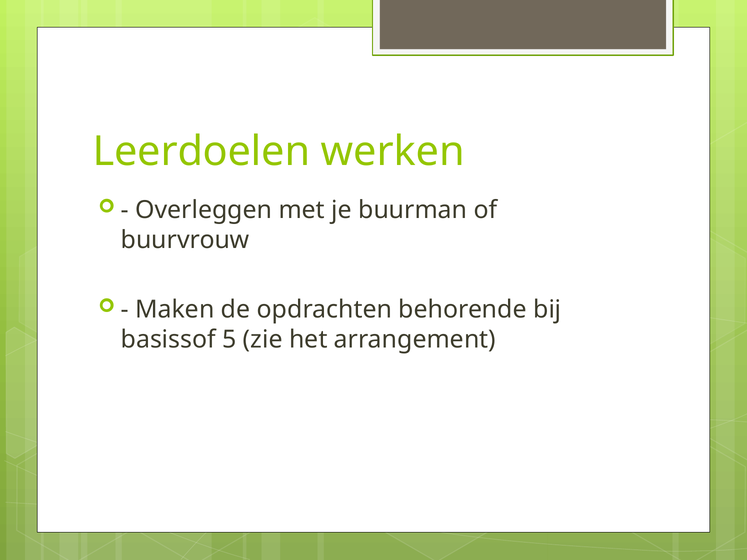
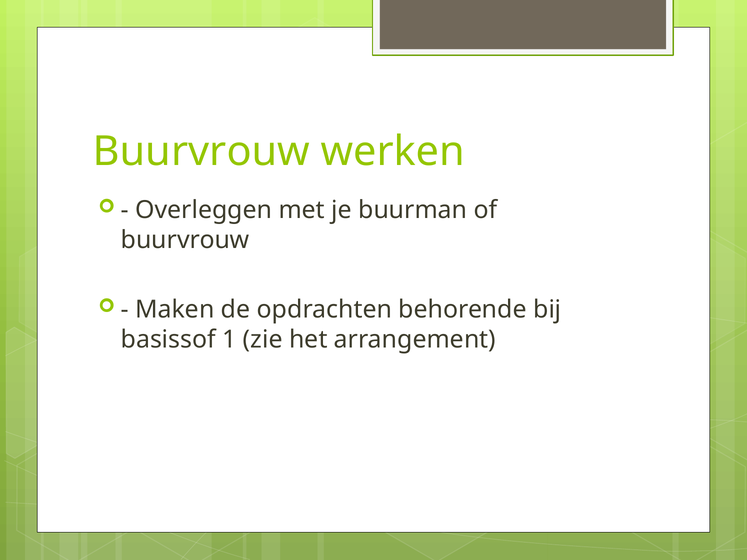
Leerdoelen: Leerdoelen -> Buurvrouw (201, 152)
5: 5 -> 1 (229, 340)
